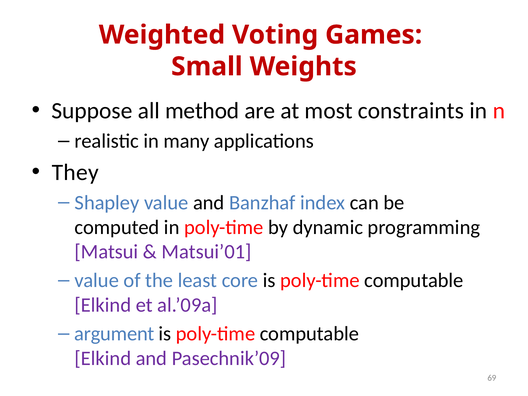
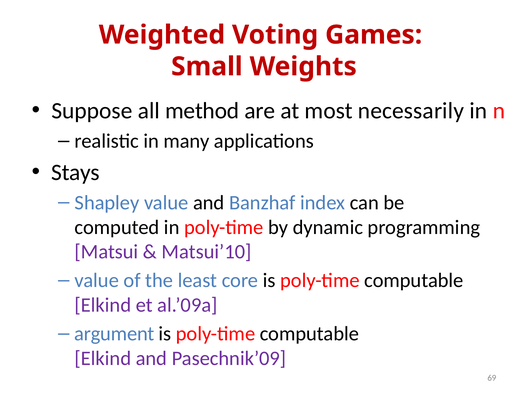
constraints: constraints -> necessarily (411, 111)
They: They -> Stays (75, 172)
Matsui’01: Matsui’01 -> Matsui’10 (207, 252)
